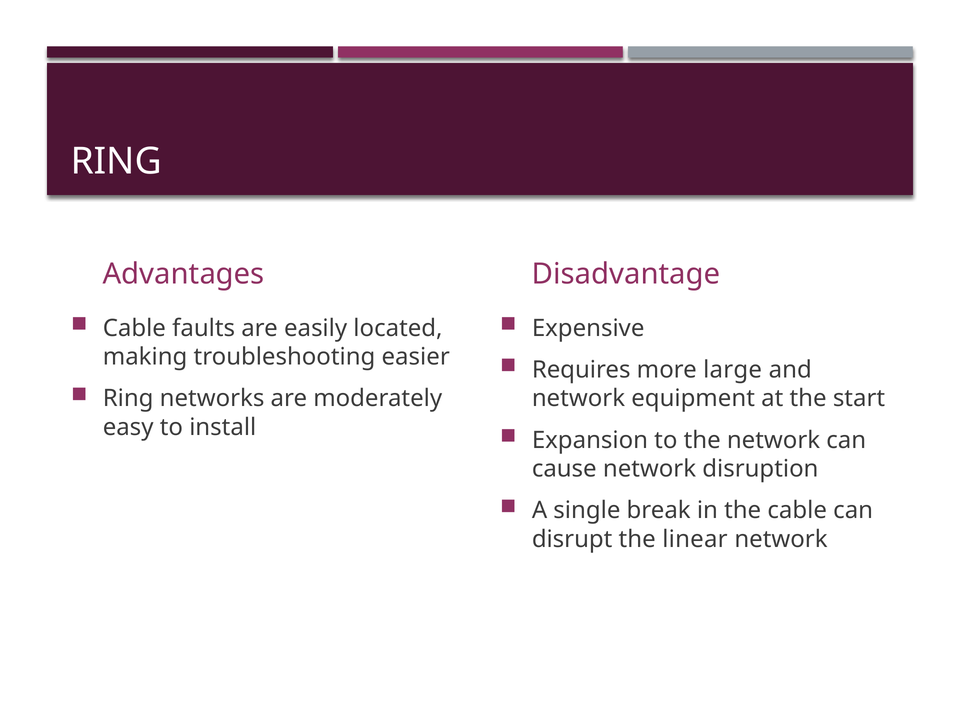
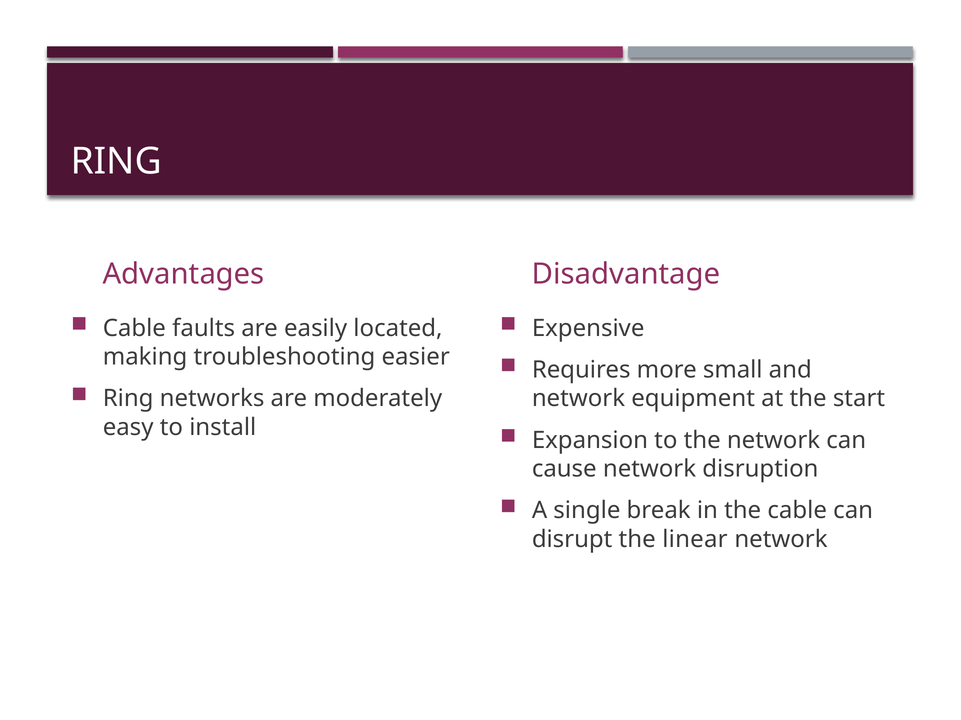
large: large -> small (733, 370)
